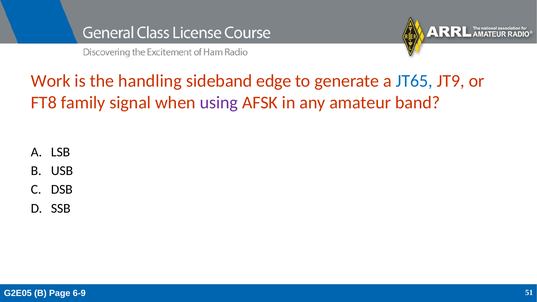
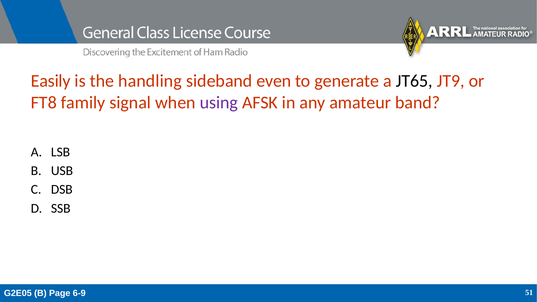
Work: Work -> Easily (51, 81)
edge: edge -> even (274, 81)
JT65 colour: blue -> black (414, 81)
